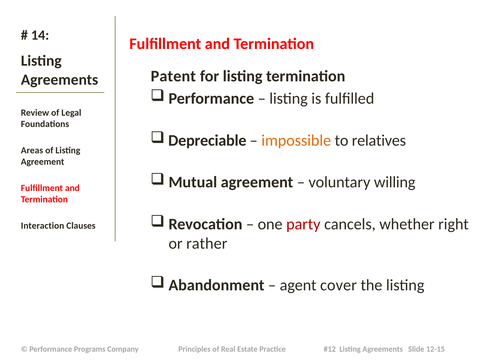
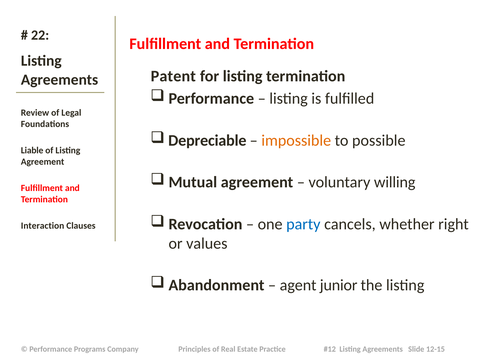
14: 14 -> 22 (40, 35)
relatives: relatives -> possible (379, 140)
Areas: Areas -> Liable (32, 150)
party colour: red -> blue (303, 224)
rather: rather -> values (207, 243)
cover: cover -> junior (339, 285)
